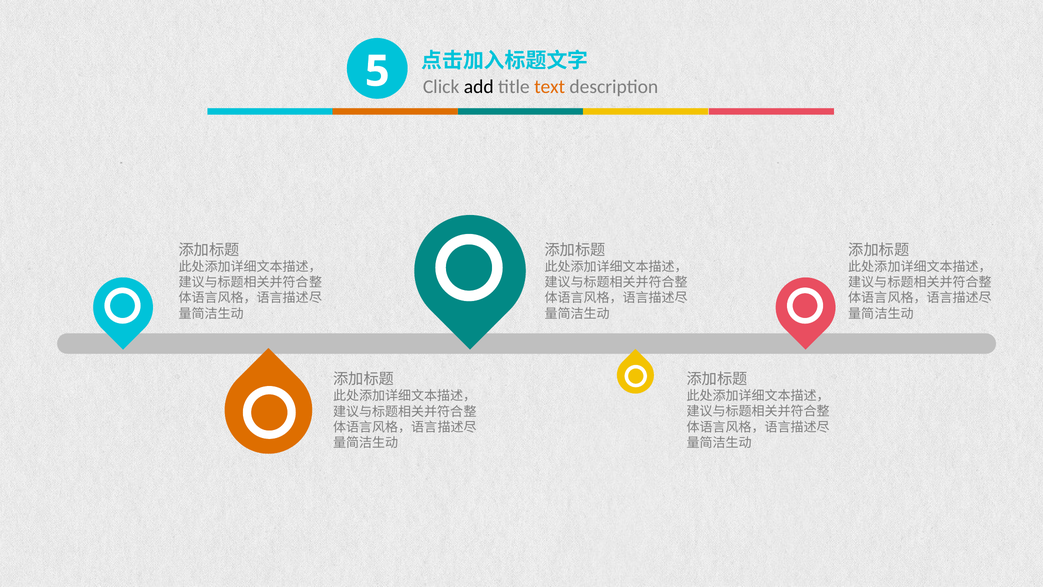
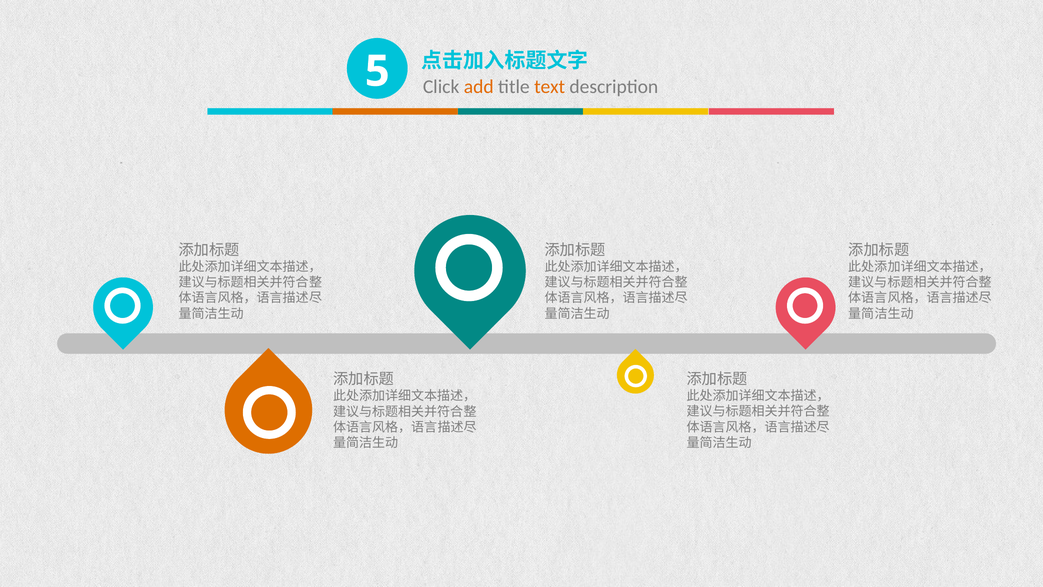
add colour: black -> orange (479, 87)
